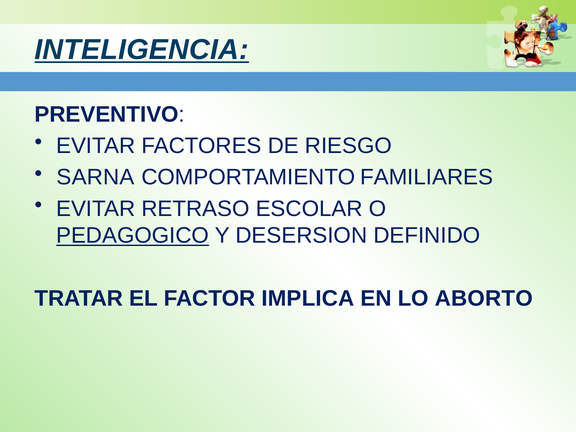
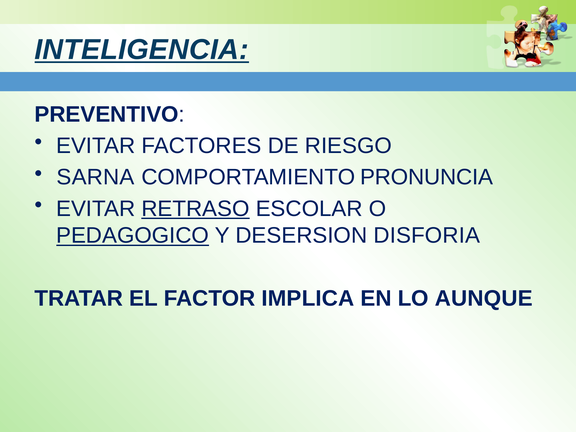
FAMILIARES: FAMILIARES -> PRONUNCIA (427, 177)
RETRASO underline: none -> present (195, 209)
DEFINIDO: DEFINIDO -> DISFORIA (427, 236)
ABORTO: ABORTO -> AUNQUE (484, 298)
